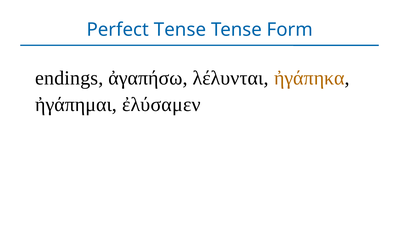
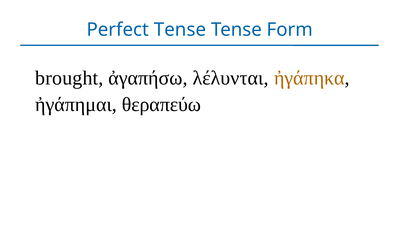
endings: endings -> brought (69, 78)
ἐλύσαμεν: ἐλύσαμεν -> θεραπεύω (161, 104)
